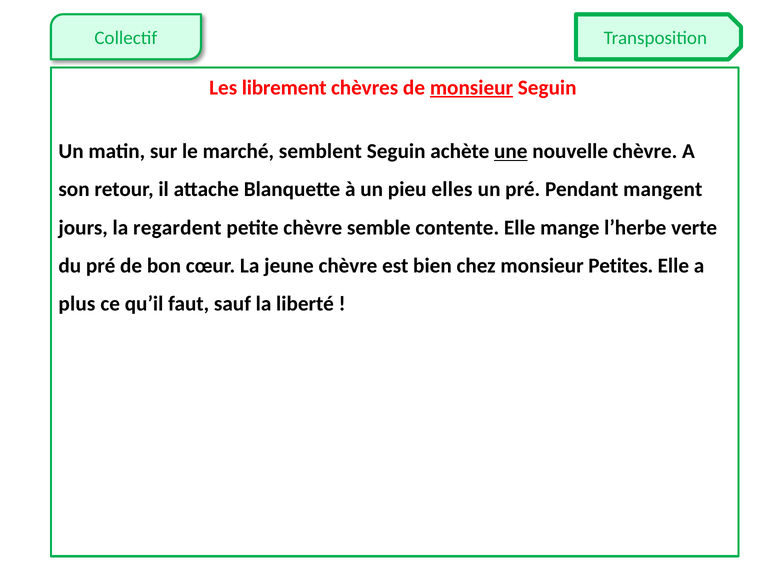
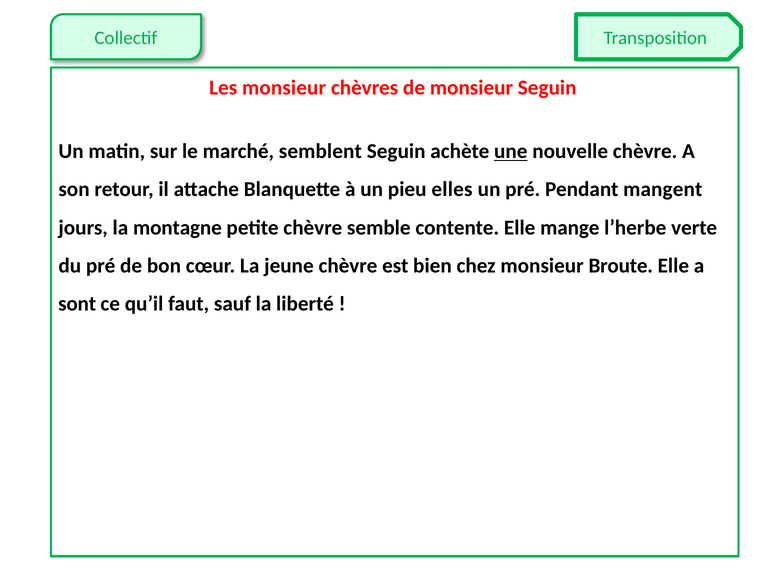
Les librement: librement -> monsieur (284, 88)
monsieur underline: present -> none (471, 88)
regardent: regardent -> montagne (177, 227)
Petites: Petites -> Broute (621, 265)
plus: plus -> sont (77, 304)
